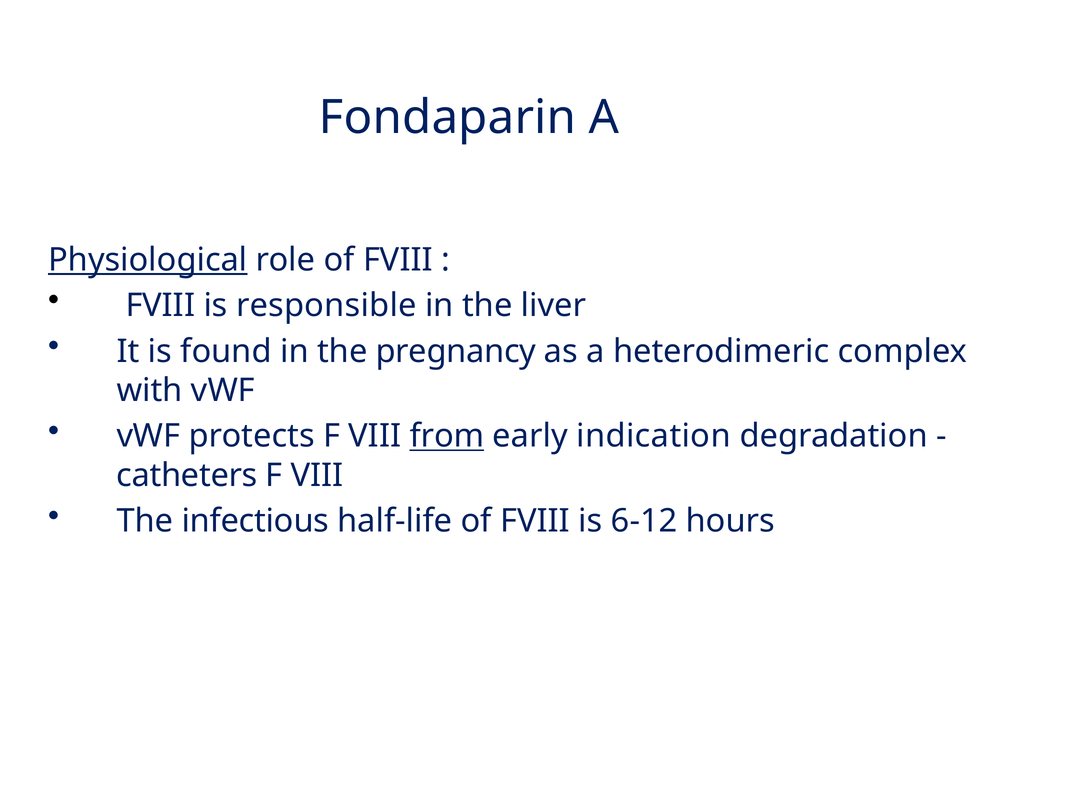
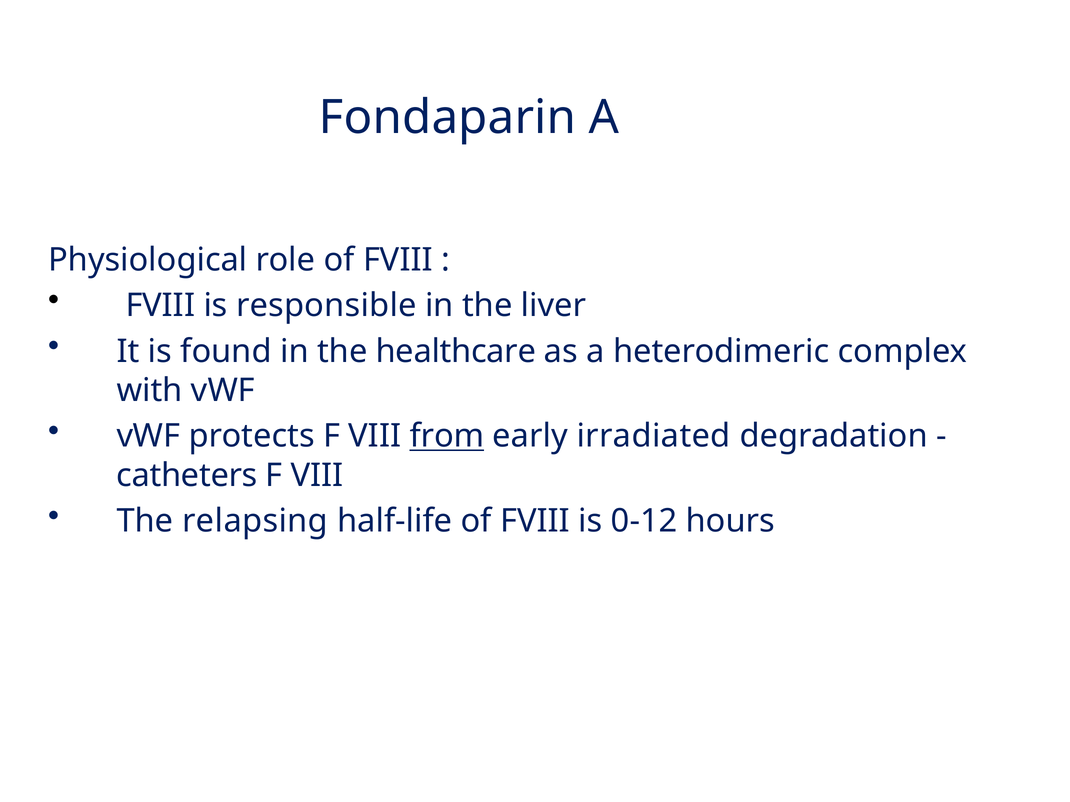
Physiological underline: present -> none (148, 260)
pregnancy: pregnancy -> healthcare (456, 351)
indication: indication -> irradiated (654, 436)
infectious: infectious -> relapsing (255, 521)
6-12: 6-12 -> 0-12 (644, 521)
